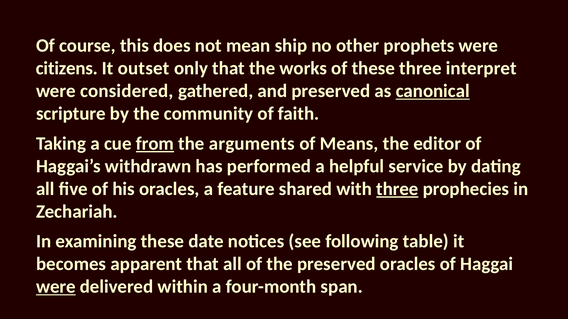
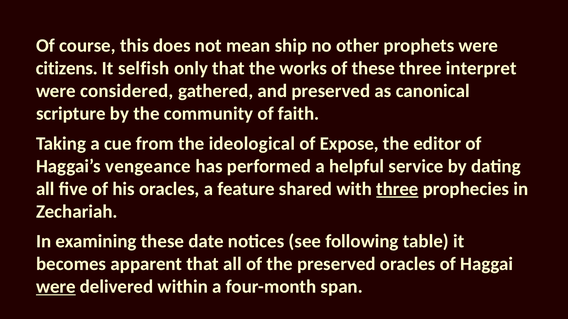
outset: outset -> selfish (144, 68)
canonical underline: present -> none (433, 91)
from underline: present -> none (155, 144)
arguments: arguments -> ideological (252, 144)
Means: Means -> Expose (349, 144)
withdrawn: withdrawn -> vengeance (148, 166)
